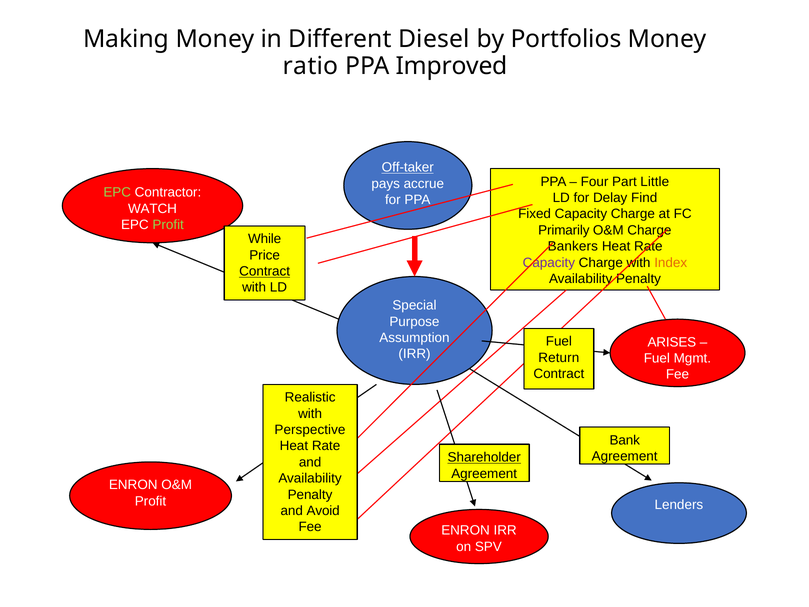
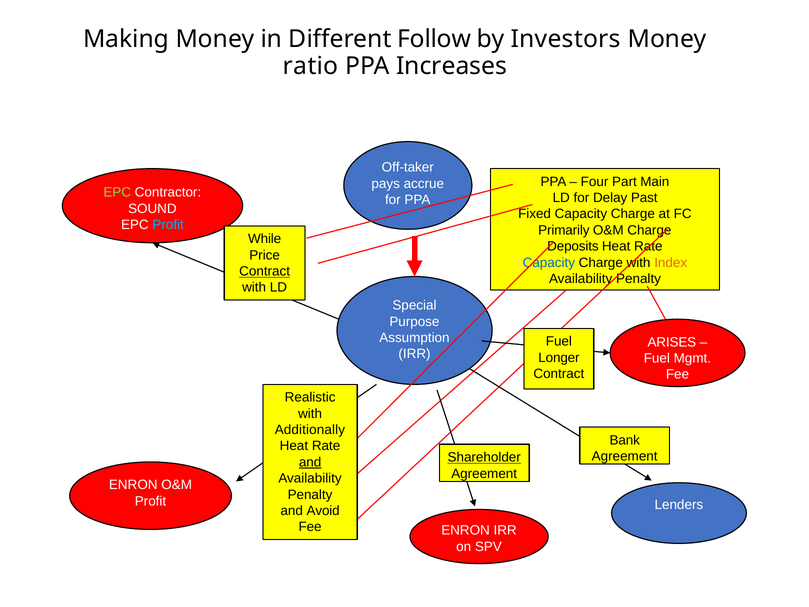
Diesel: Diesel -> Follow (434, 39)
Portfolios: Portfolios -> Investors (566, 39)
Improved: Improved -> Increases (451, 66)
Off-taker underline: present -> none (408, 167)
Little: Little -> Main (655, 182)
Find: Find -> Past (644, 198)
WATCH: WATCH -> SOUND (152, 209)
Profit colour: light green -> light blue (168, 225)
Bankers: Bankers -> Deposits (573, 246)
Capacity colour: purple -> blue (549, 262)
Return: Return -> Longer (559, 357)
Perspective: Perspective -> Additionally (310, 430)
and underline: none -> present (310, 462)
